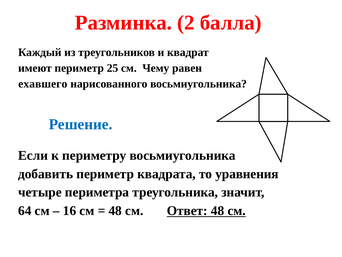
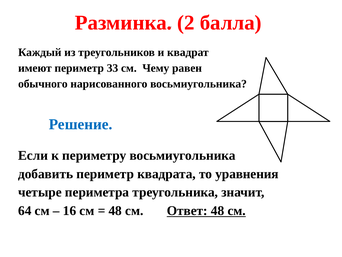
25: 25 -> 33 (112, 68)
ехавшего: ехавшего -> обычного (43, 84)
